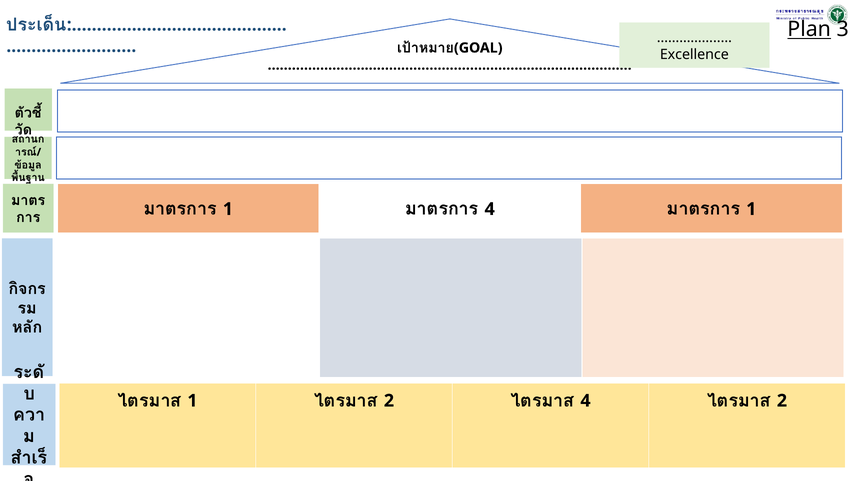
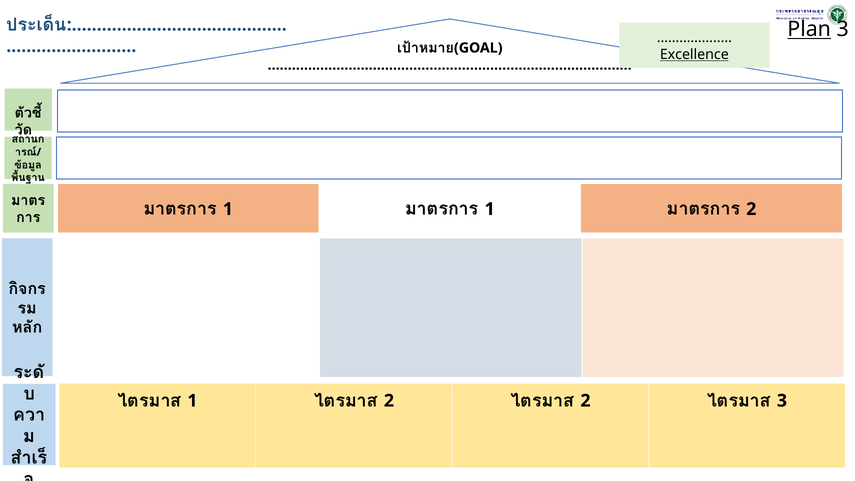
Excellence underline: none -> present (694, 55)
4: 4 -> 1 (490, 209)
1: 1 -> 2 (751, 209)
4: 4 -> 2 (585, 401)
2: 2 -> 3 (782, 401)
